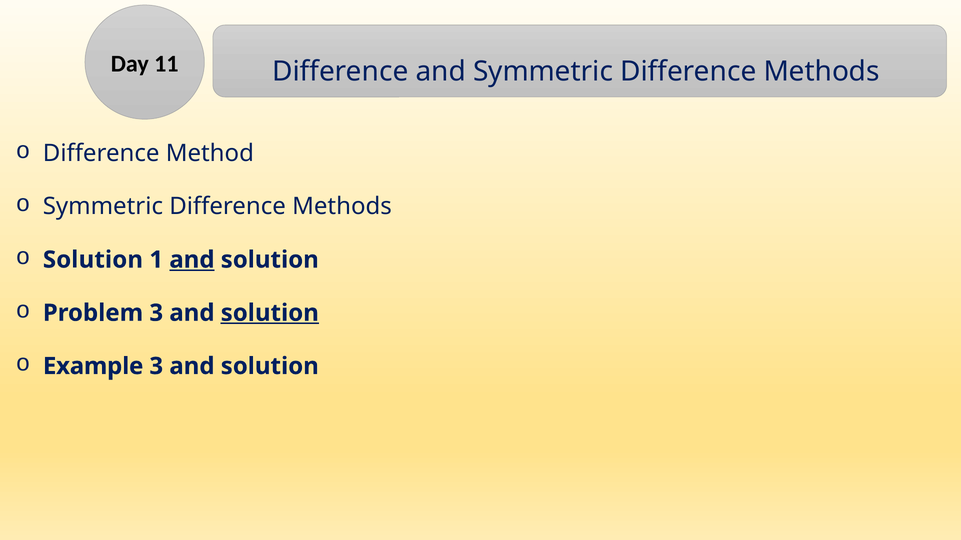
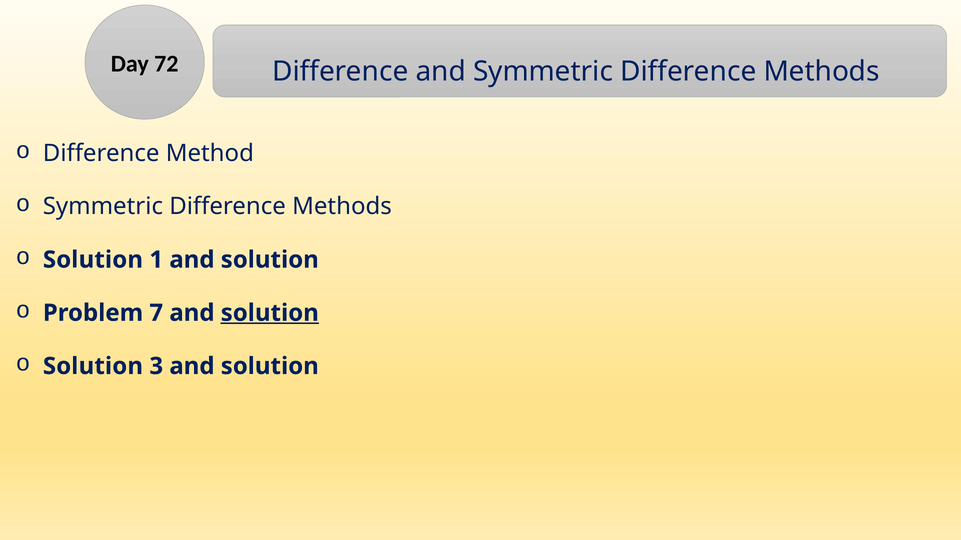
11: 11 -> 72 (166, 64)
and underline: present -> none (192, 260)
Problem 3: 3 -> 7 (156, 313)
Example: Example -> Solution (93, 367)
